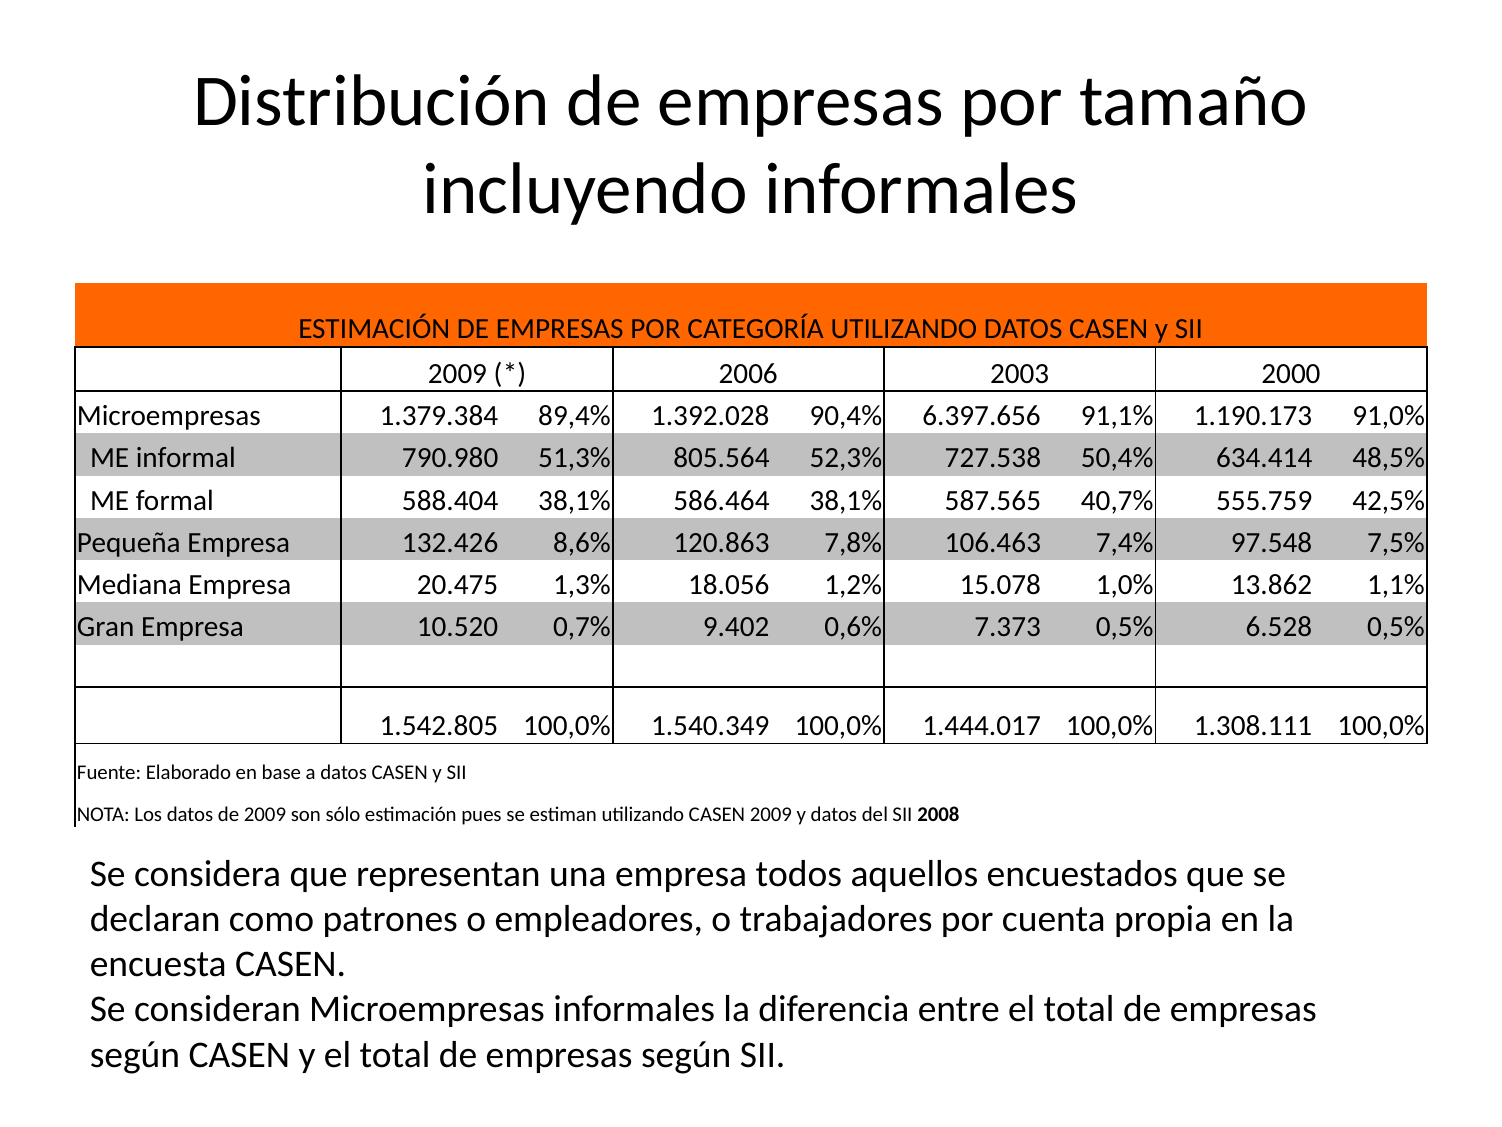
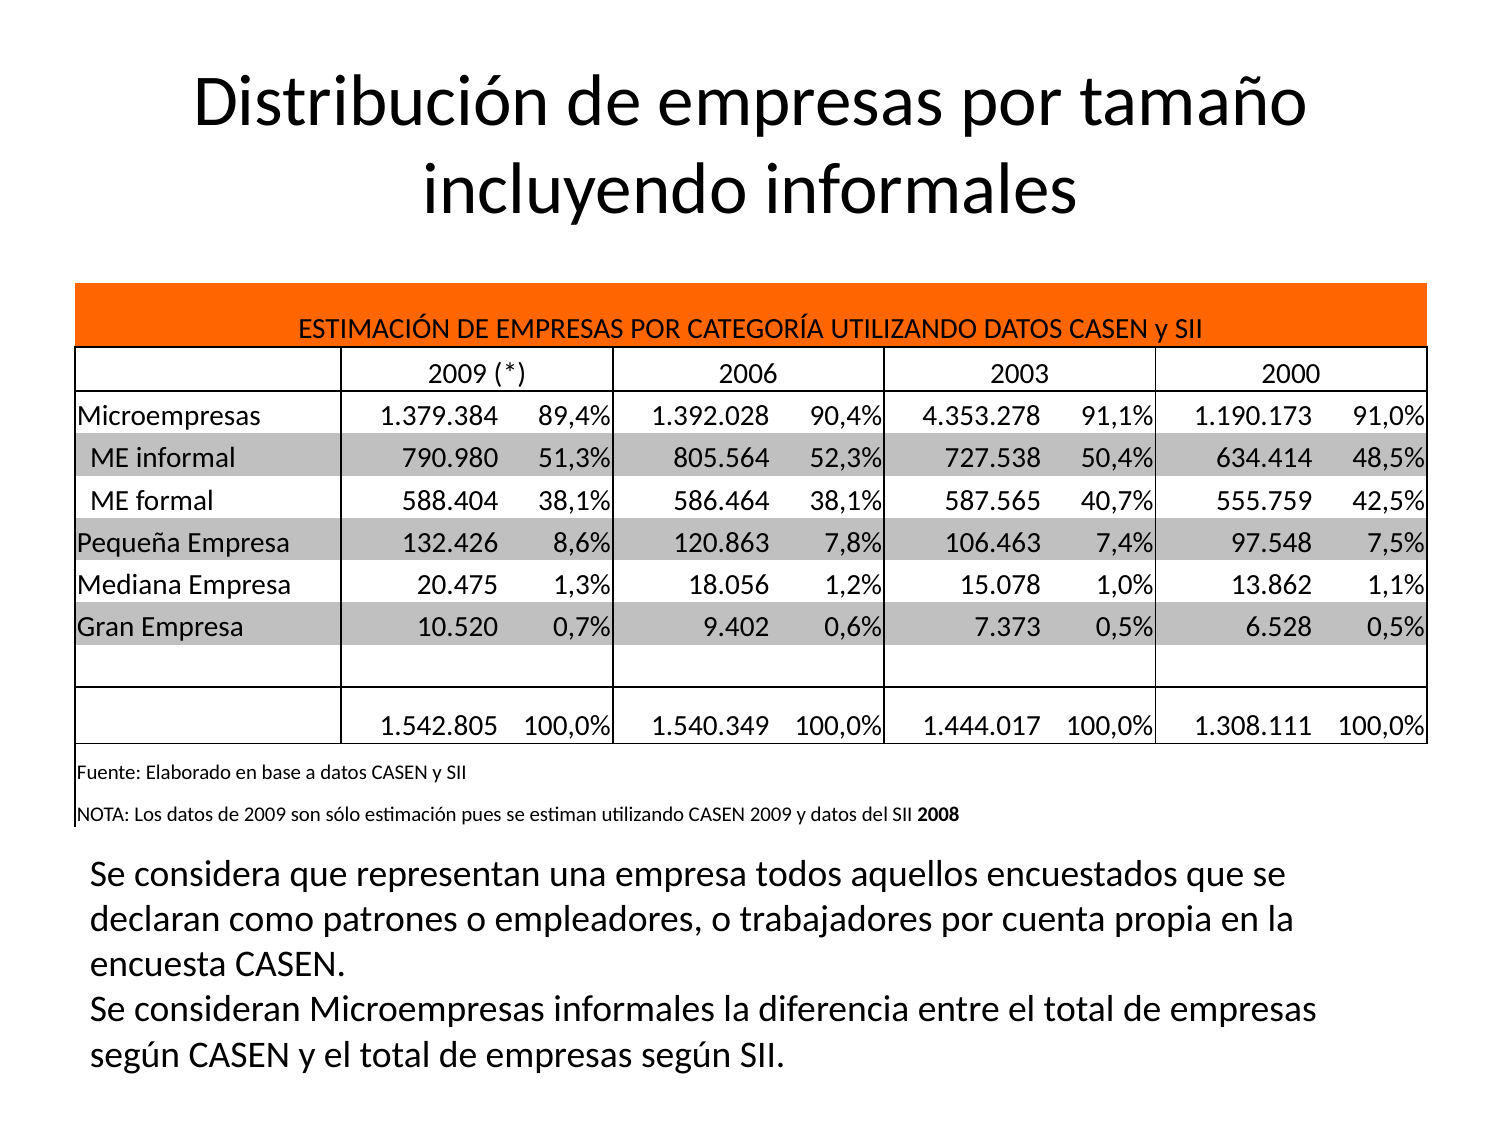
6.397.656: 6.397.656 -> 4.353.278 (982, 416)
